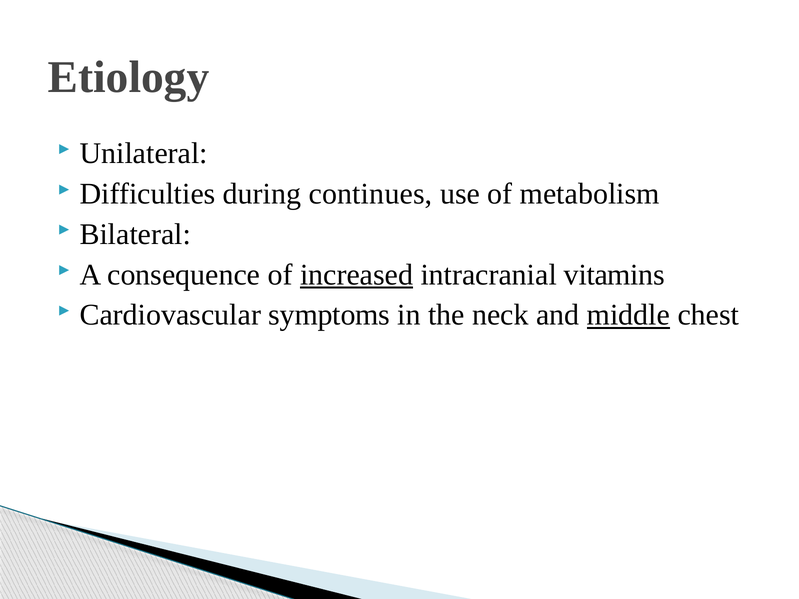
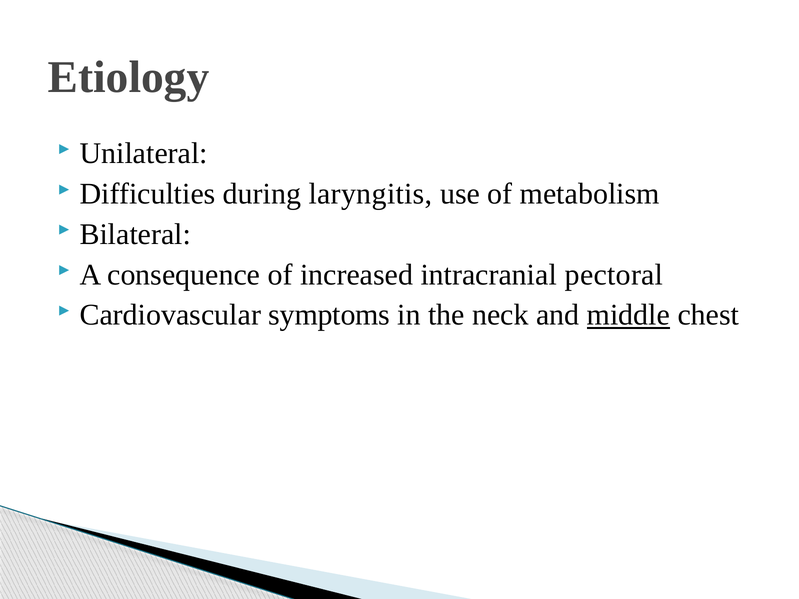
continues: continues -> laryngitis (370, 194)
increased underline: present -> none (357, 275)
vitamins: vitamins -> pectoral (614, 275)
